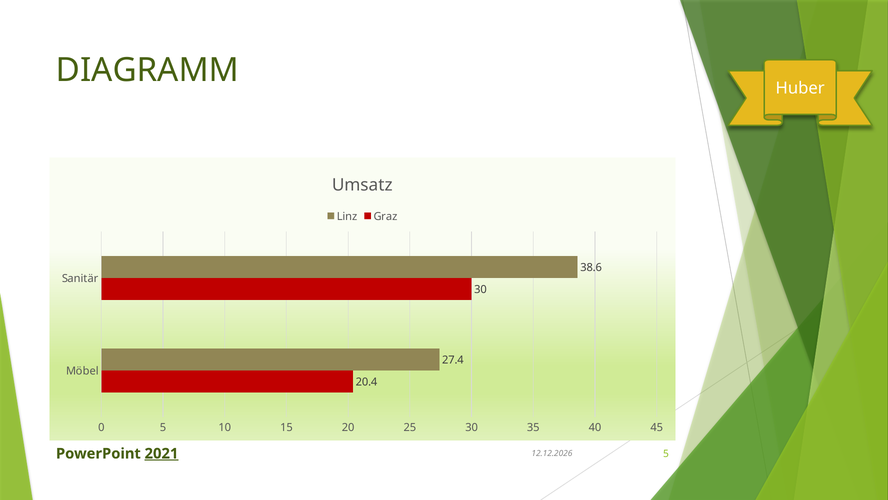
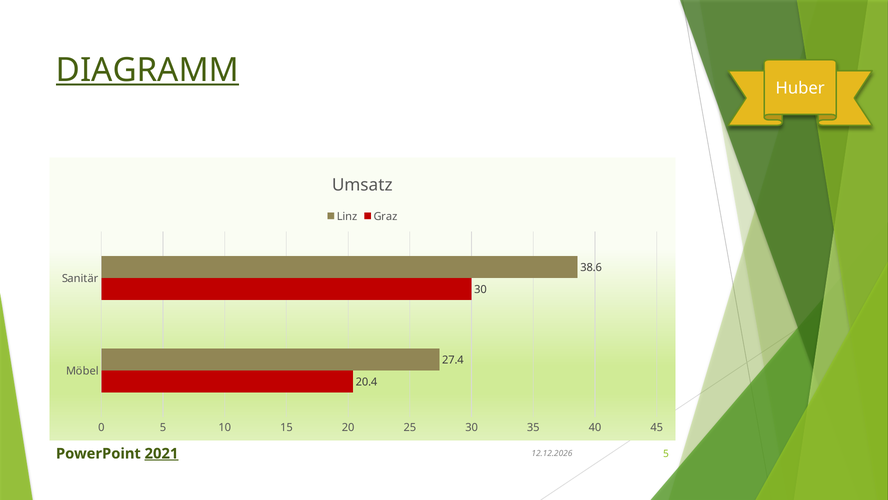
DIAGRAMM underline: none -> present (147, 70)
